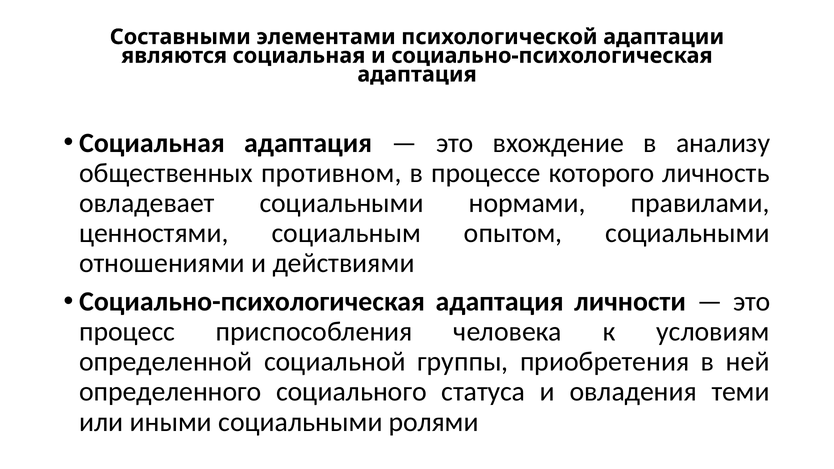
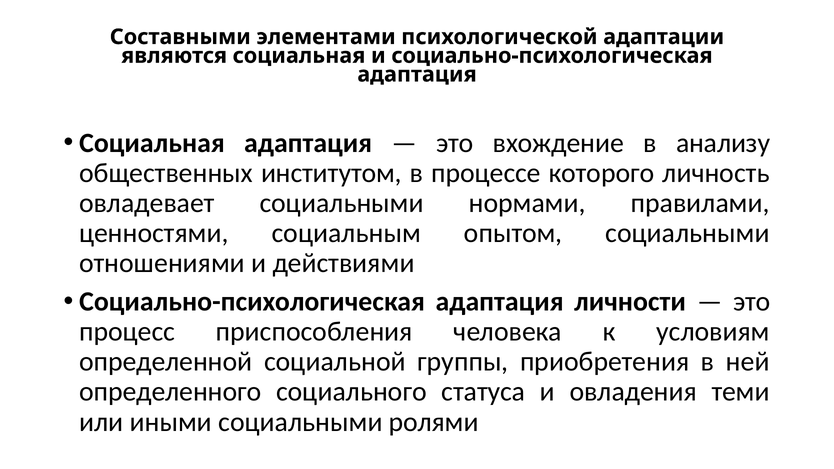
противном: противном -> институтом (331, 173)
